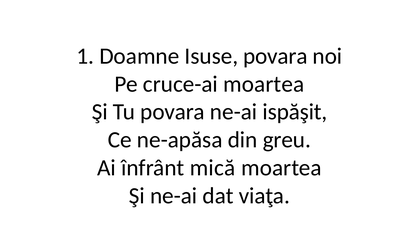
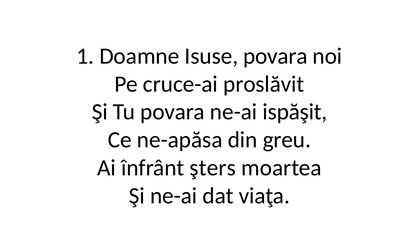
cruce-ai moartea: moartea -> proslăvit (264, 84)
mică: mică -> şters (213, 168)
